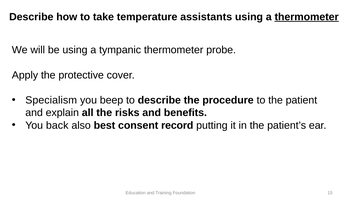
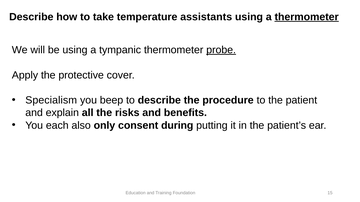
probe underline: none -> present (221, 50)
back: back -> each (57, 126)
best: best -> only (104, 126)
record: record -> during (177, 126)
